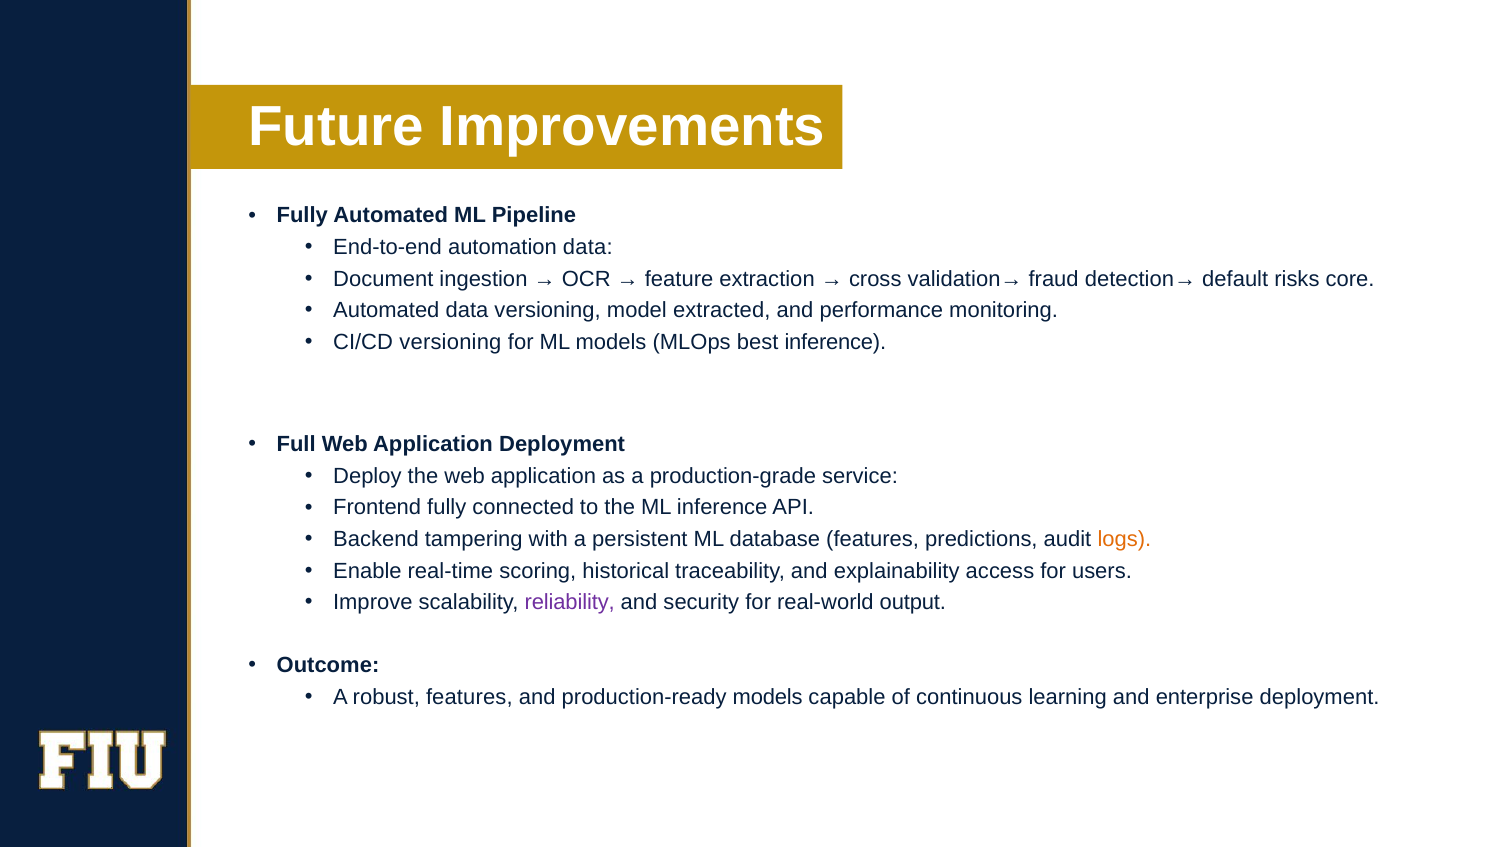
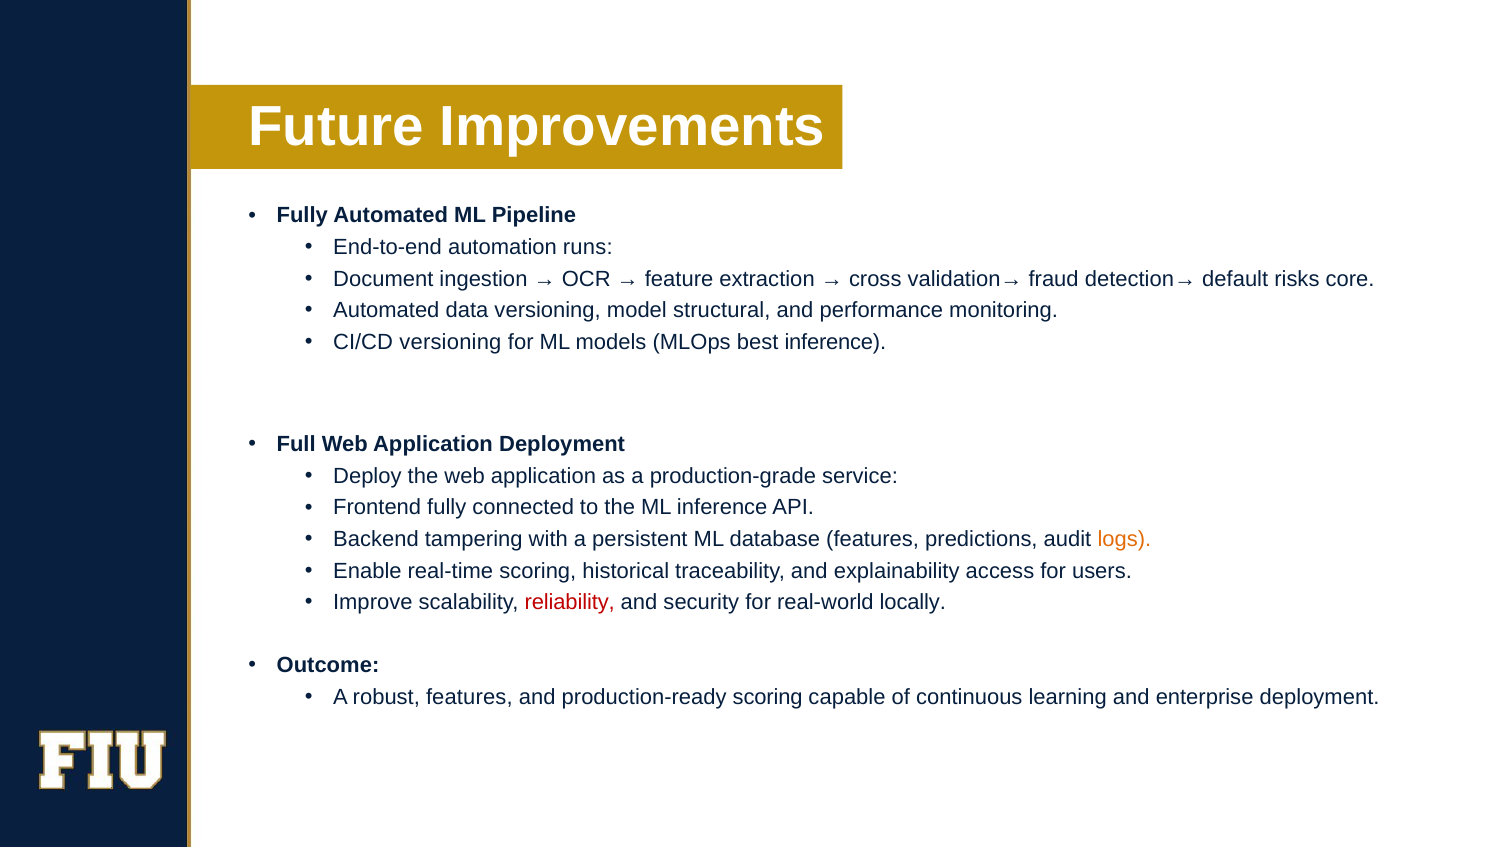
automation data: data -> runs (588, 247)
extracted: extracted -> structural (722, 310)
reliability colour: purple -> red (570, 602)
output: output -> locally (913, 602)
production-ready models: models -> scoring (768, 697)
